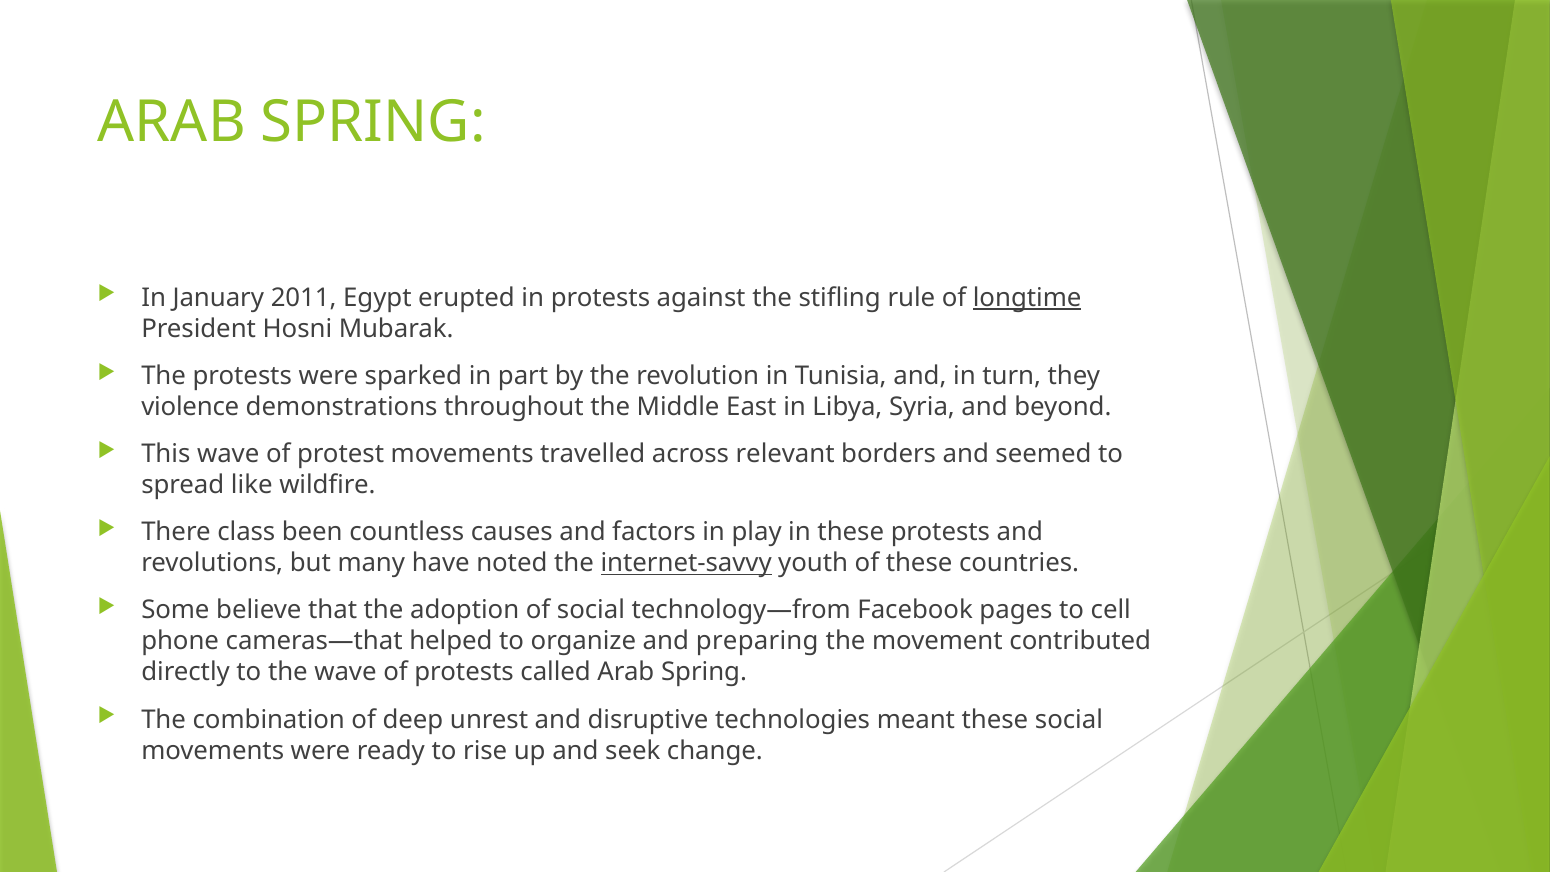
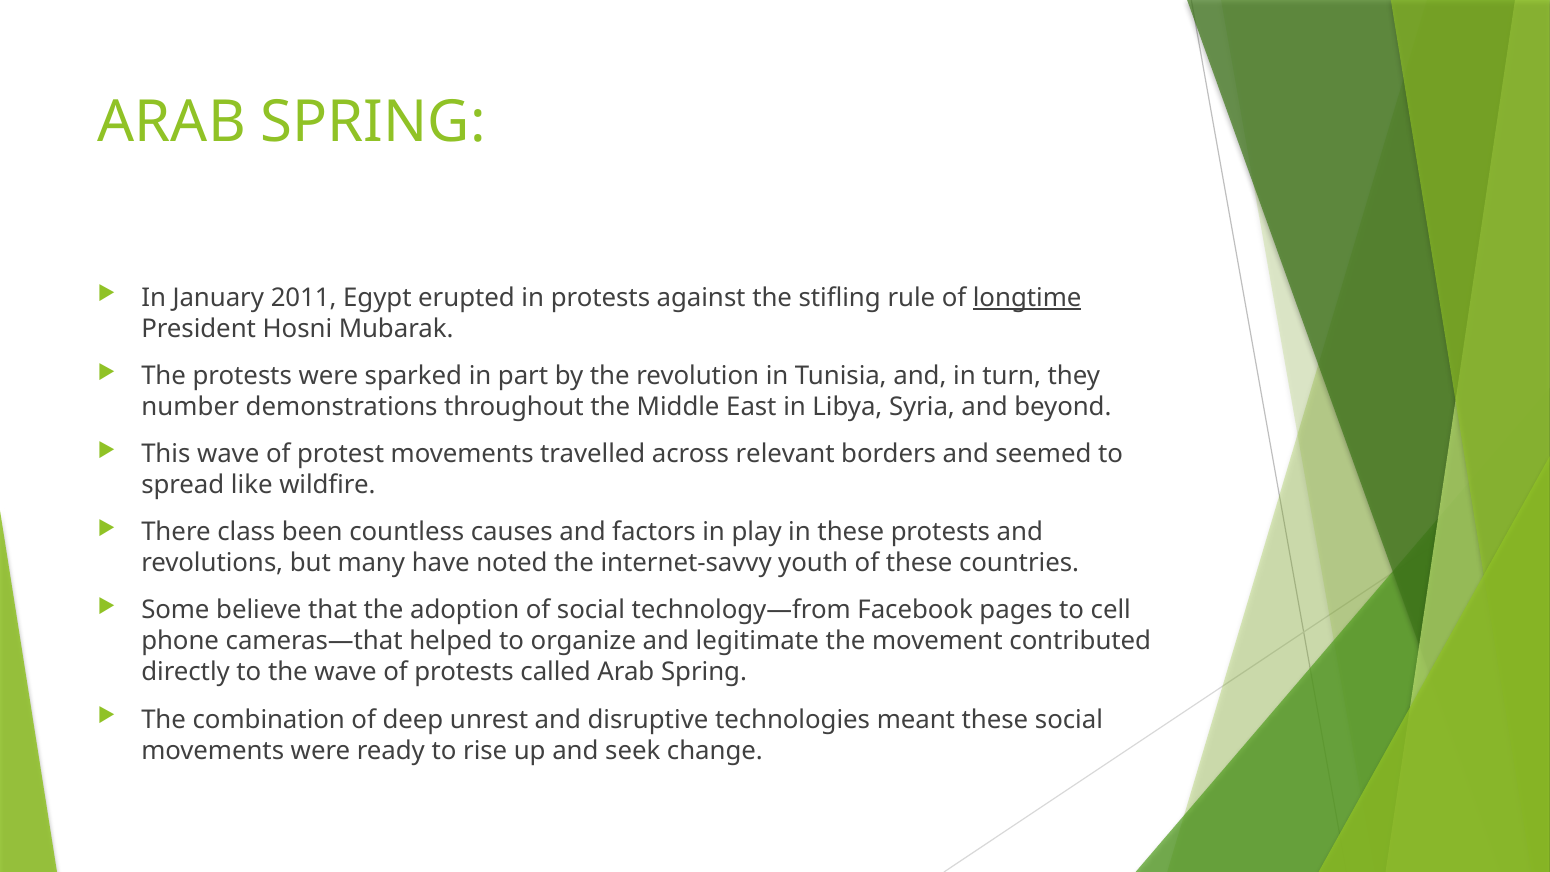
violence: violence -> number (190, 407)
internet-savvy underline: present -> none (686, 563)
preparing: preparing -> legitimate (757, 641)
